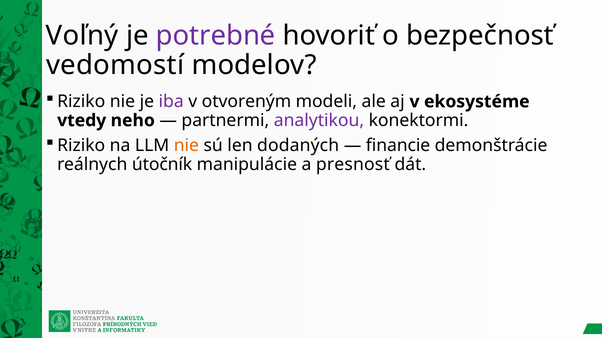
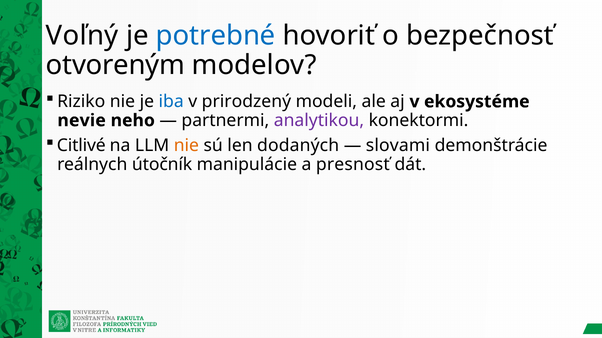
potrebné colour: purple -> blue (216, 36)
vedomostí: vedomostí -> otvoreným (115, 65)
iba colour: purple -> blue (171, 102)
otvoreným: otvoreným -> prirodzený (246, 102)
vtedy: vtedy -> nevie (82, 121)
Riziko: Riziko -> Citlivé (81, 146)
financie: financie -> slovami (398, 146)
